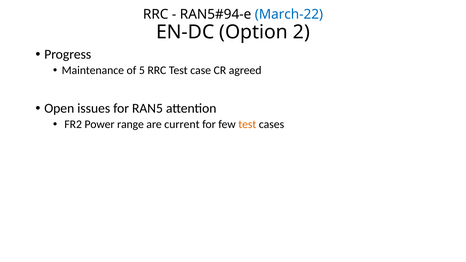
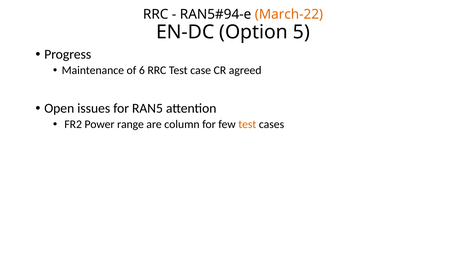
March-22 colour: blue -> orange (289, 14)
2: 2 -> 5 (301, 32)
5: 5 -> 6 (142, 71)
current: current -> column (182, 125)
